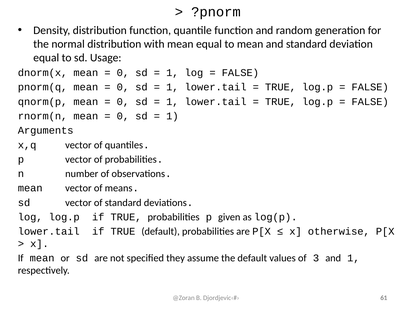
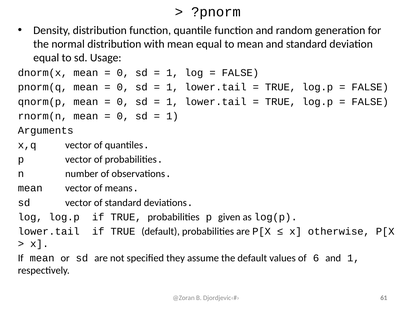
3: 3 -> 6 (316, 258)
